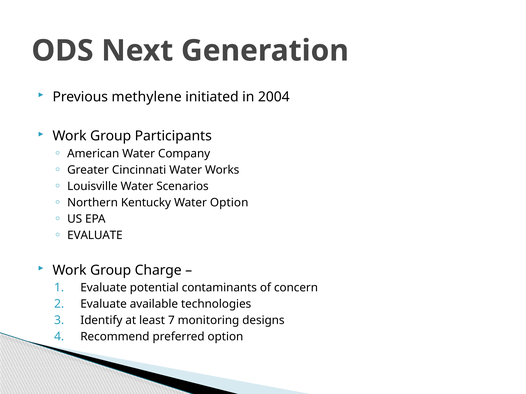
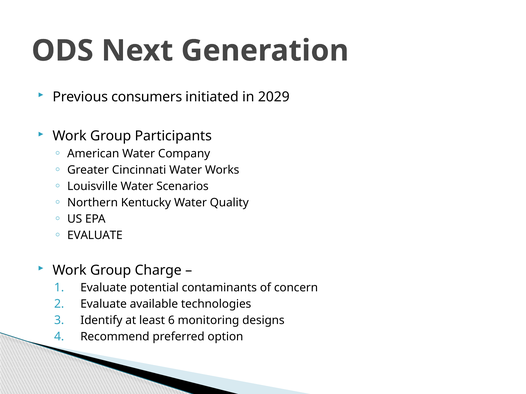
methylene: methylene -> consumers (147, 97)
2004: 2004 -> 2029 (274, 97)
Water Option: Option -> Quality (229, 203)
7: 7 -> 6 (171, 321)
